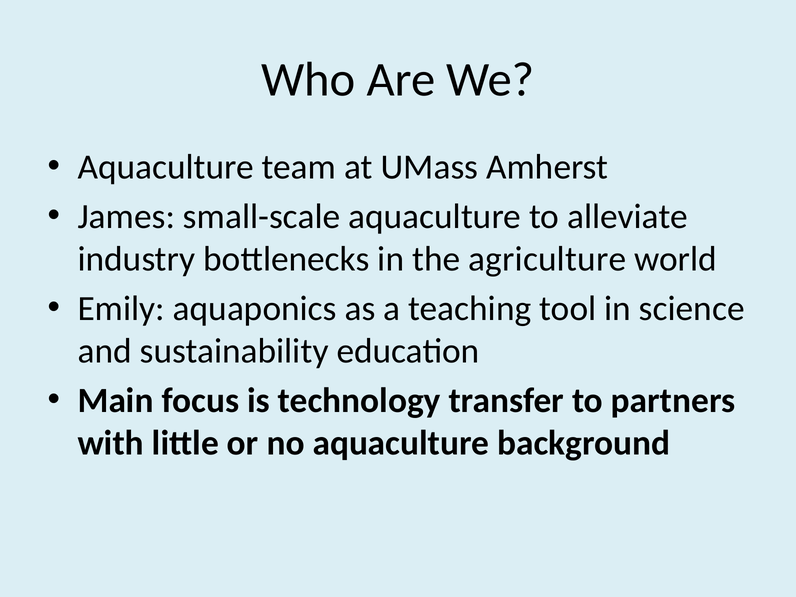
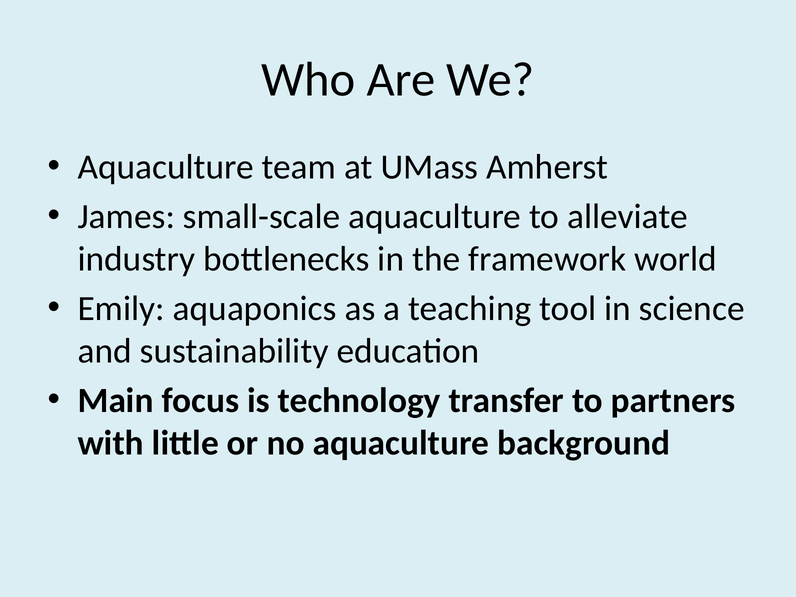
agriculture: agriculture -> framework (547, 259)
